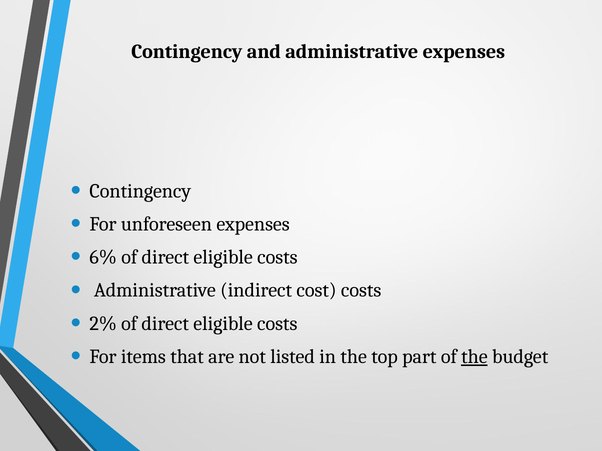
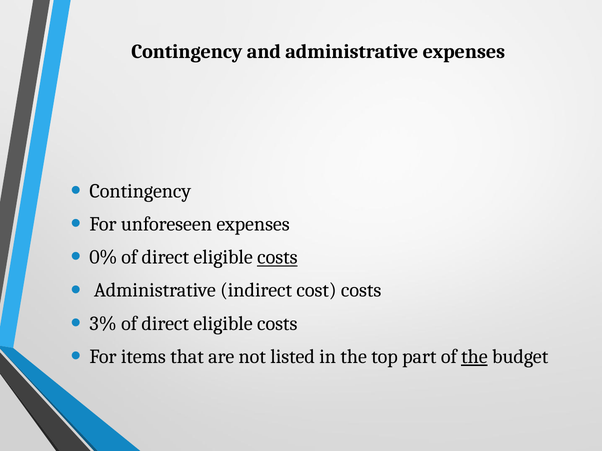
6%: 6% -> 0% (103, 258)
costs underline: none -> present (277, 258)
2%: 2% -> 3% (103, 324)
